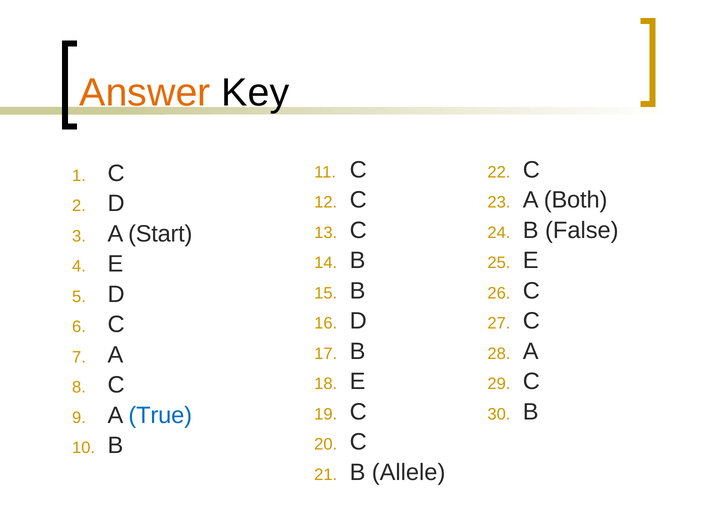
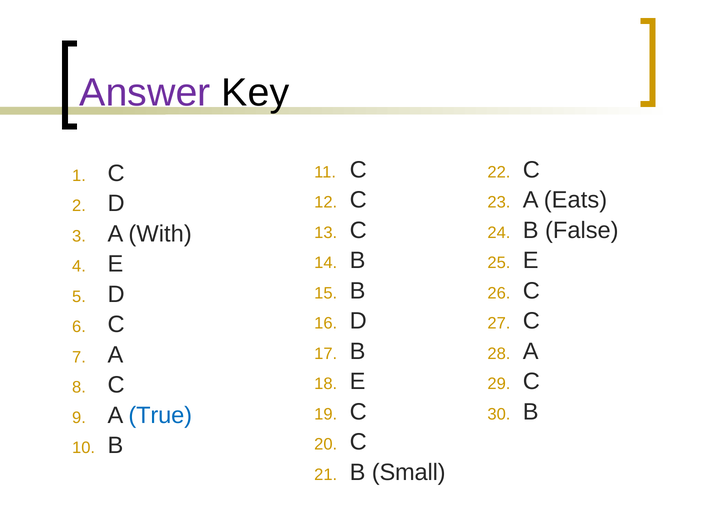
Answer colour: orange -> purple (145, 93)
Both: Both -> Eats (575, 200)
Start: Start -> With (160, 234)
Allele: Allele -> Small (409, 472)
